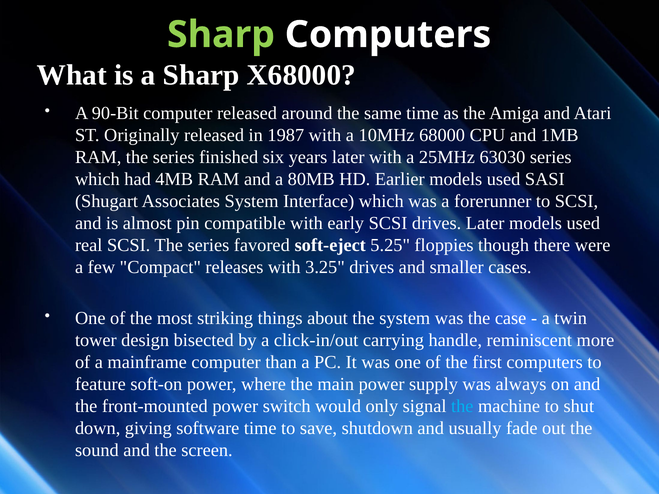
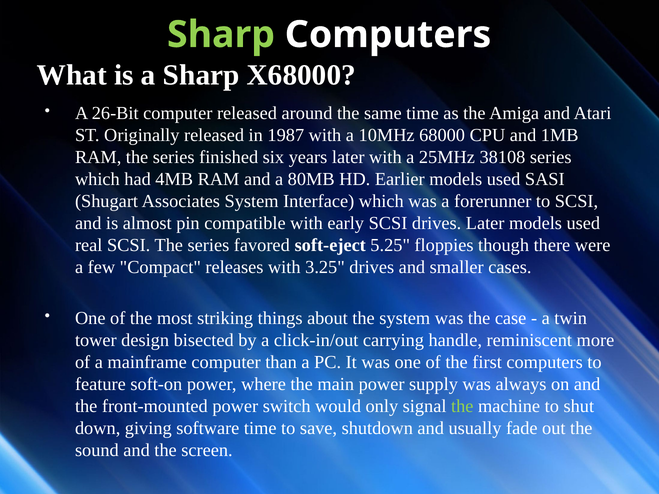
90-Bit: 90-Bit -> 26-Bit (115, 113)
63030: 63030 -> 38108 (502, 157)
the colour: light blue -> light green (462, 406)
